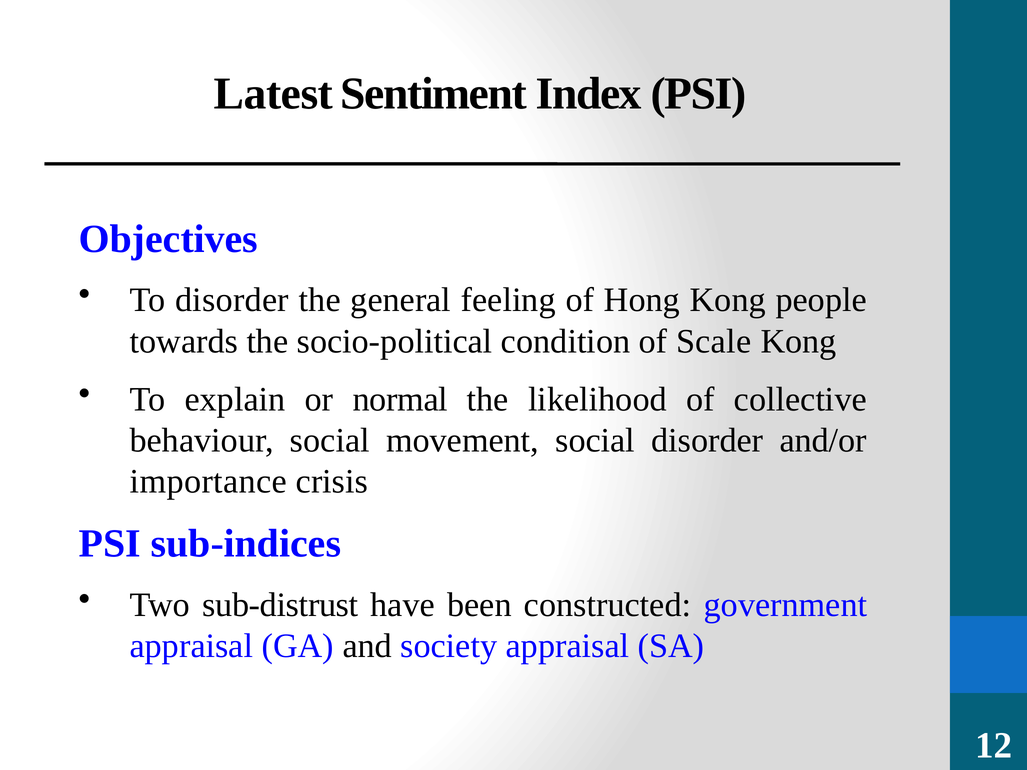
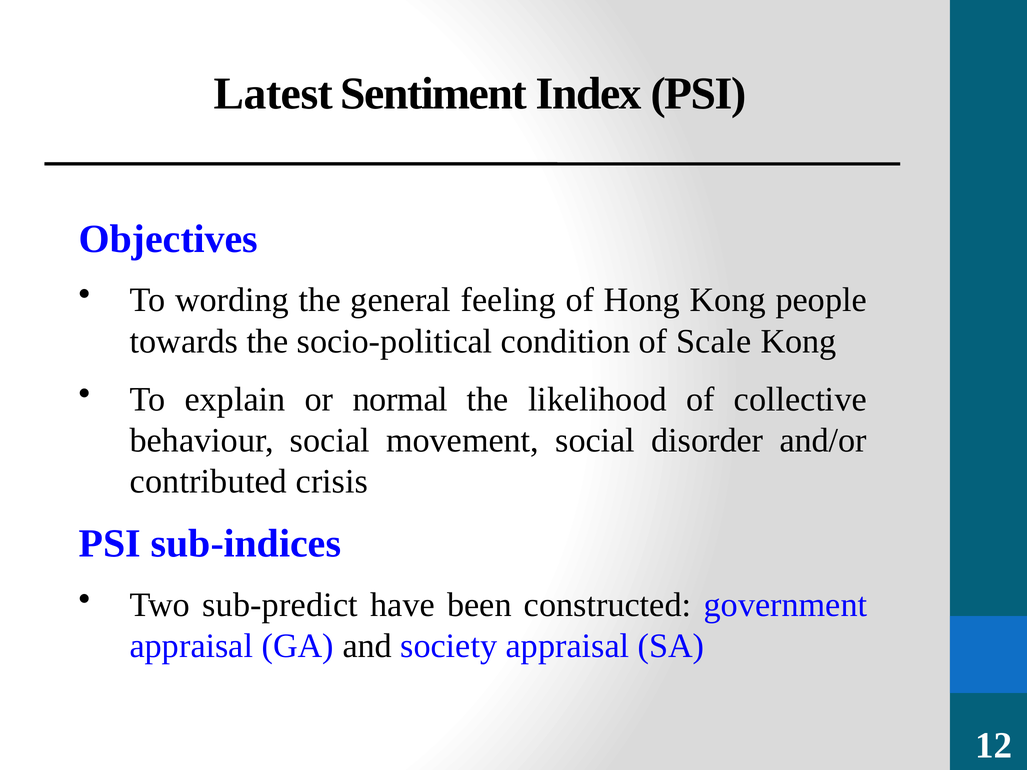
To disorder: disorder -> wording (232, 300)
importance: importance -> contributed (208, 482)
sub-distrust: sub-distrust -> sub-predict (280, 605)
